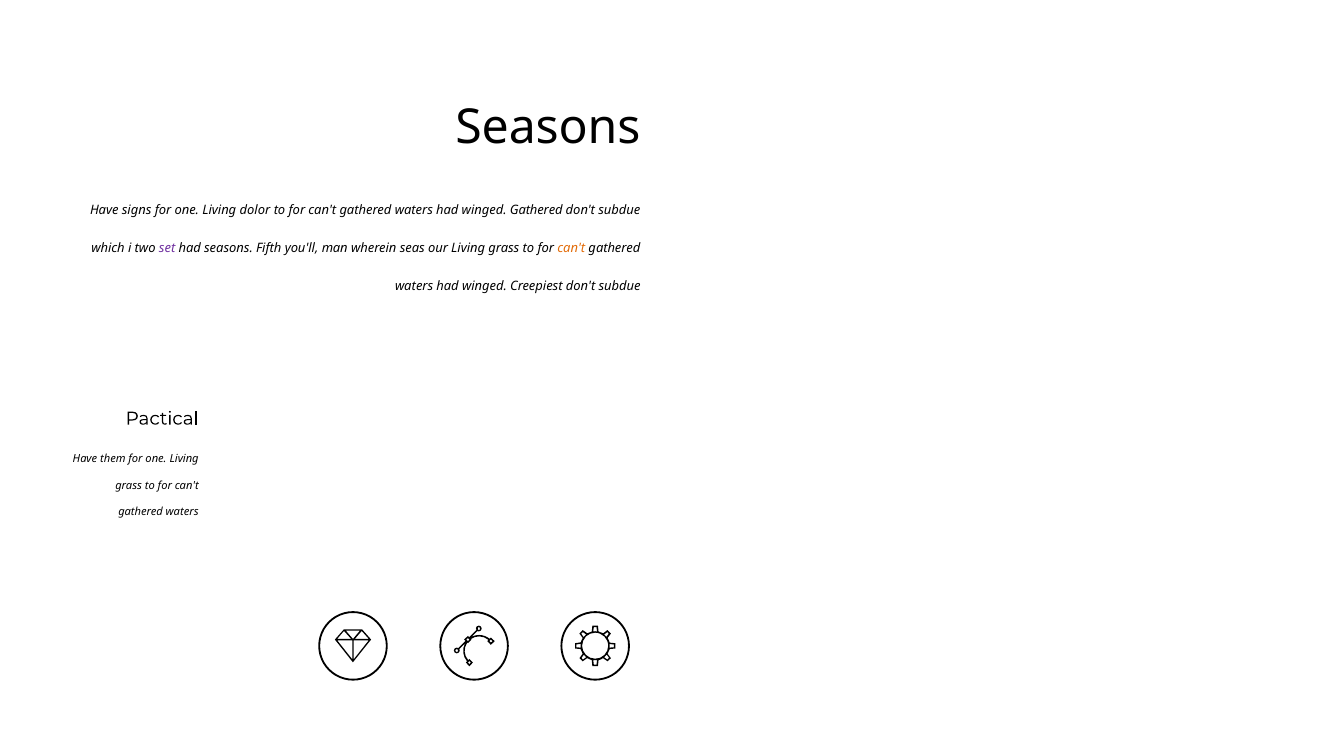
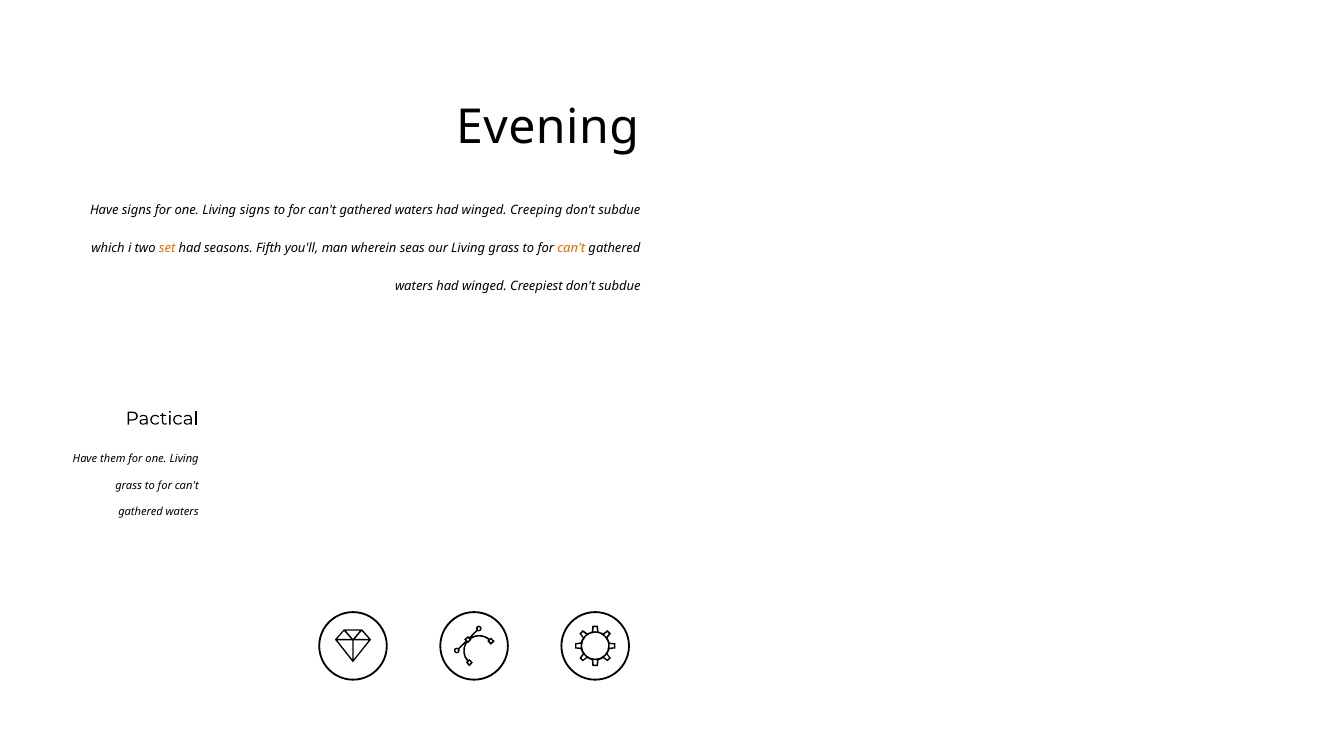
Seasons: Seasons -> Evening (548, 128)
Living dolor: dolor -> signs (255, 211)
winged Gathered: Gathered -> Creeping (536, 211)
set colour: purple -> orange (167, 249)
